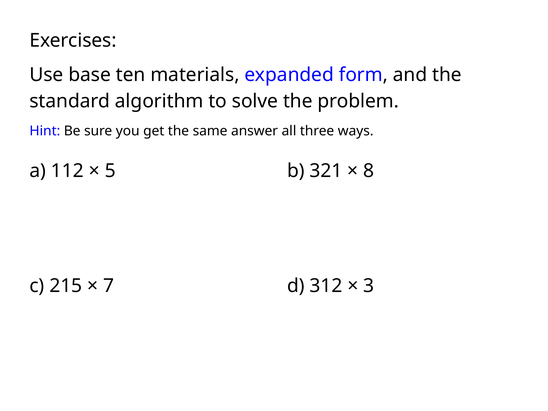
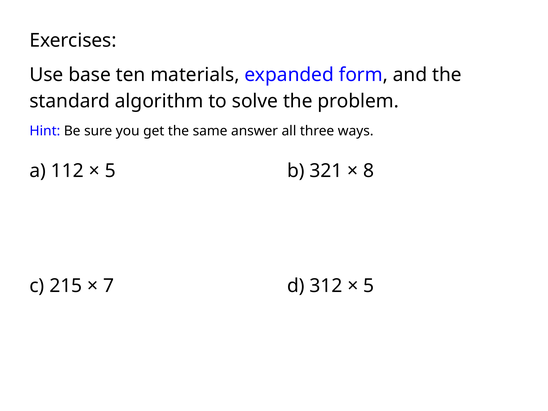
3: 3 -> 5 (369, 286)
